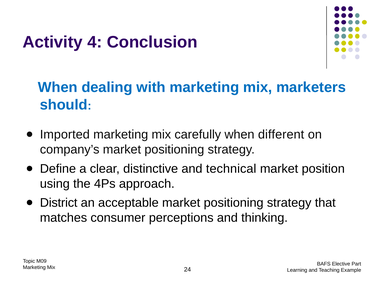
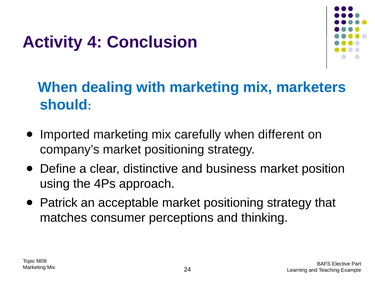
technical: technical -> business (231, 169)
District: District -> Patrick (59, 203)
